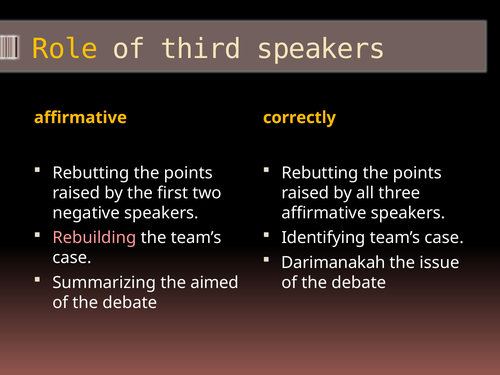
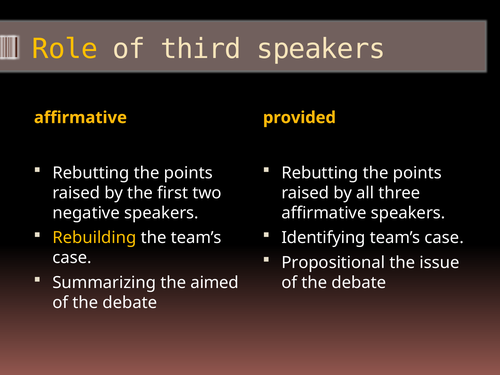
correctly: correctly -> provided (299, 118)
Rebuilding colour: pink -> yellow (94, 238)
Darimanakah: Darimanakah -> Propositional (333, 263)
